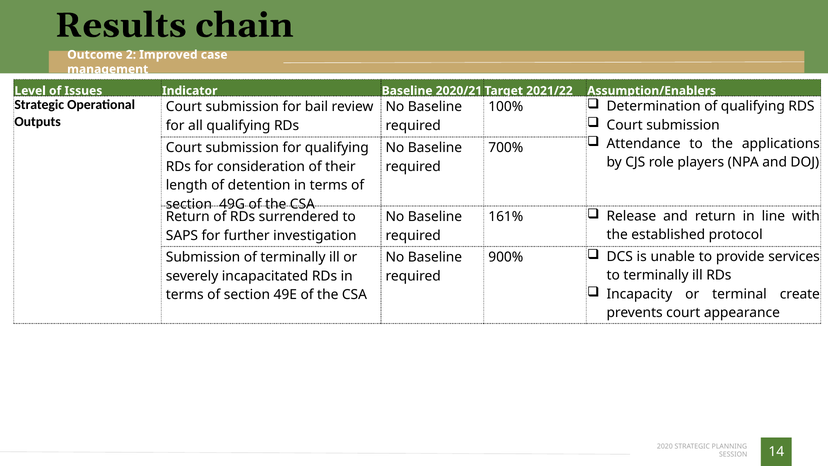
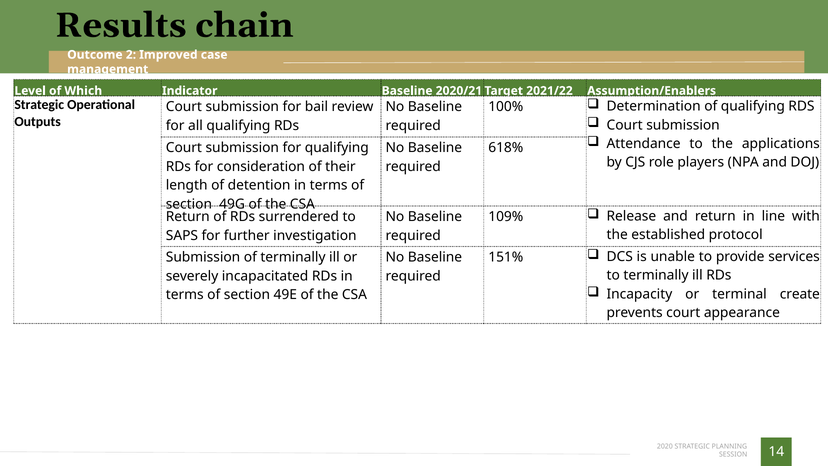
Issues: Issues -> Which (83, 91)
700%: 700% -> 618% (506, 148)
161%: 161% -> 109% (506, 217)
900%: 900% -> 151% (506, 257)
